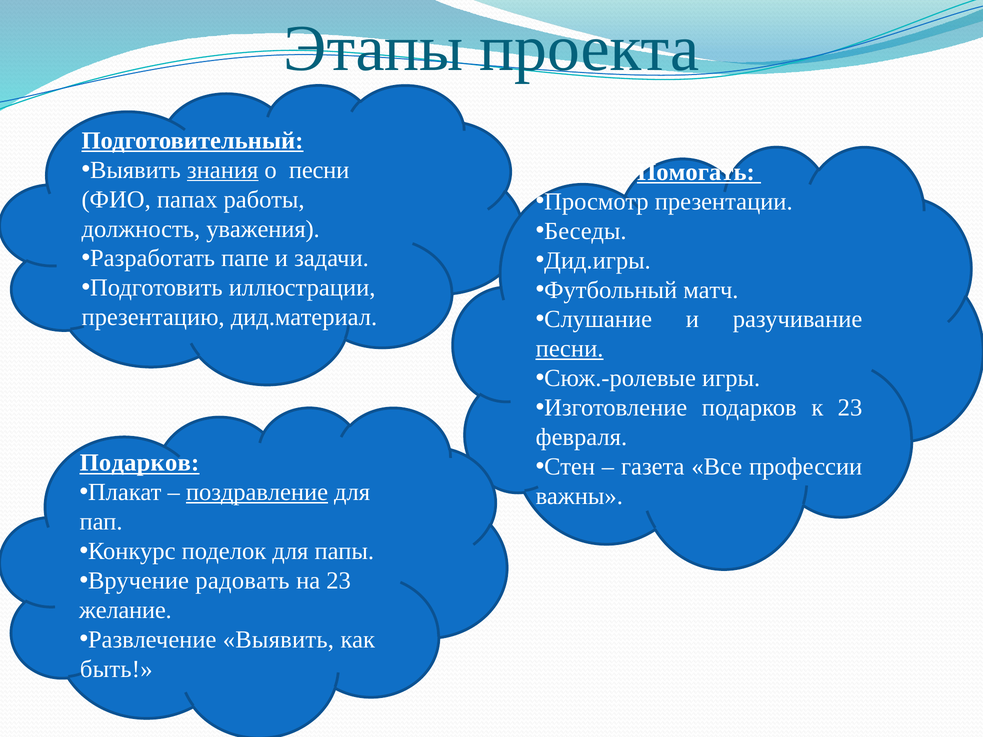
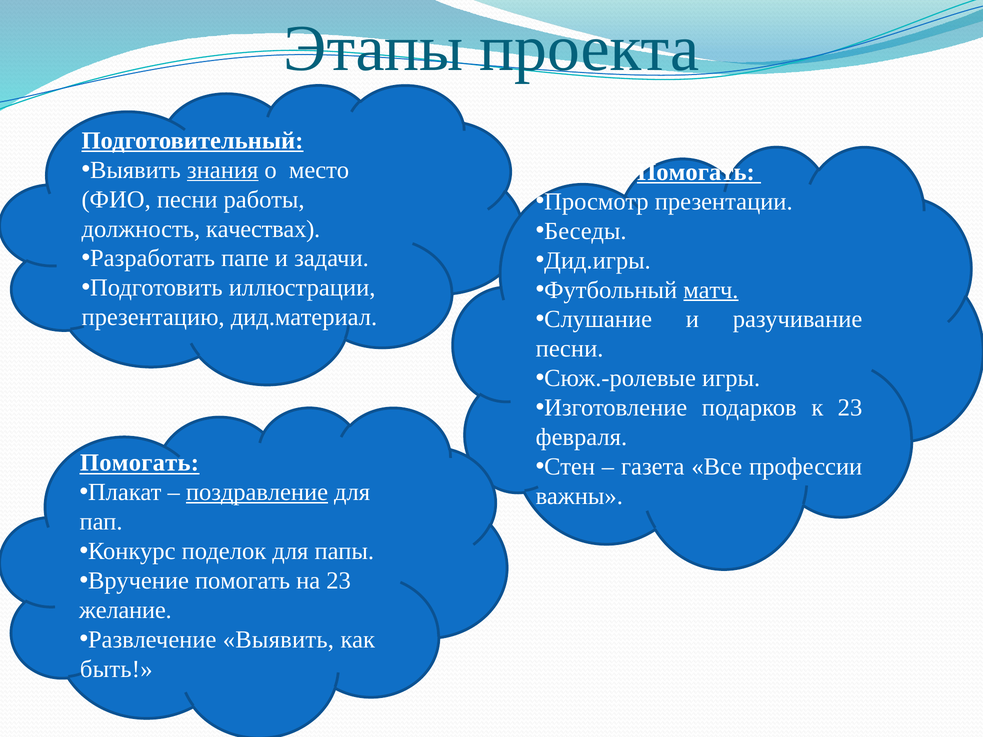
о песни: песни -> место (319, 170)
ФИО папах: папах -> песни (187, 199)
уважения: уважения -> качествах (263, 229)
матч underline: none -> present (711, 290)
песни underline: present -> none (570, 349)
Подарков: Подарков -> Помогать (139, 463)
Вручение радовать: радовать -> помогать (243, 581)
